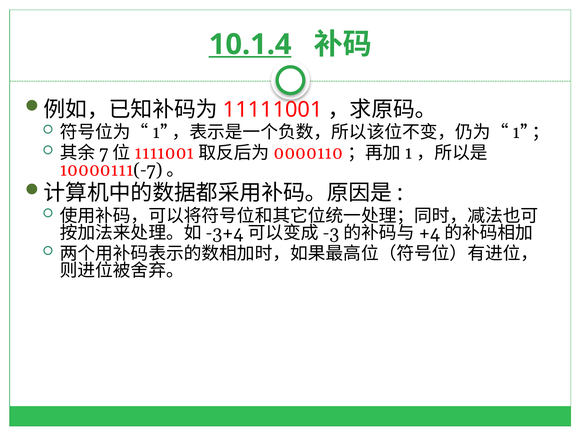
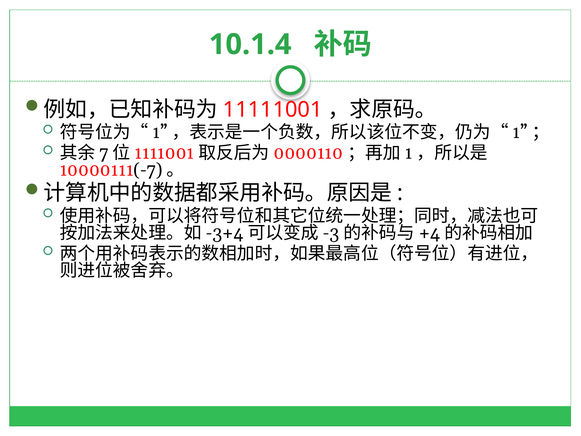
10.1.4 underline: present -> none (250, 44)
